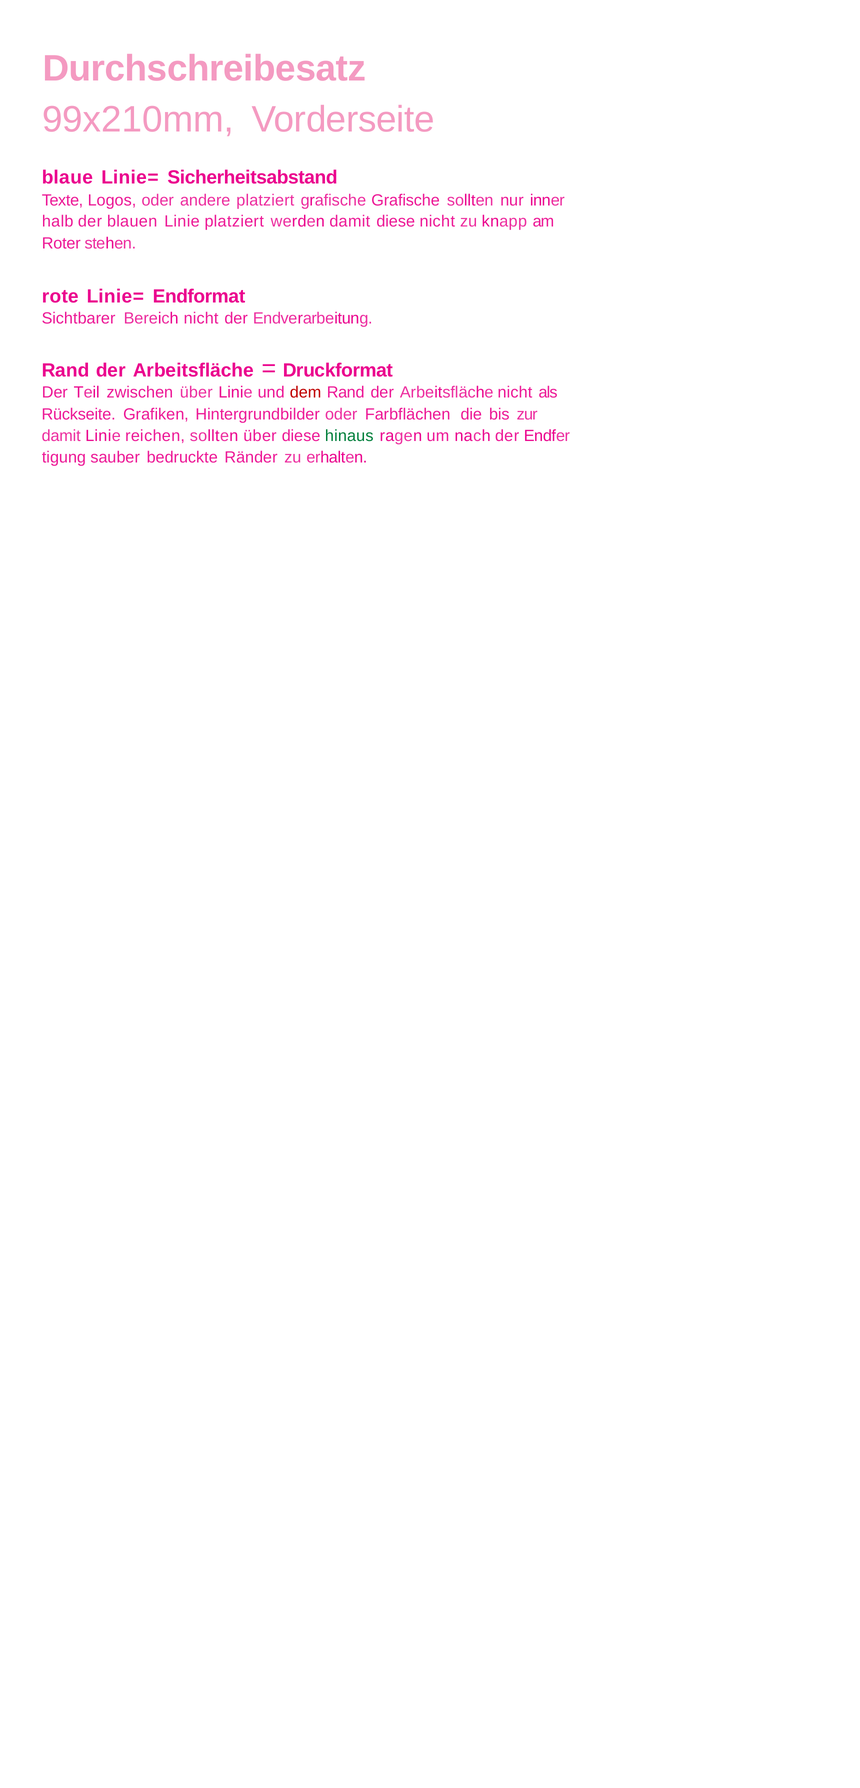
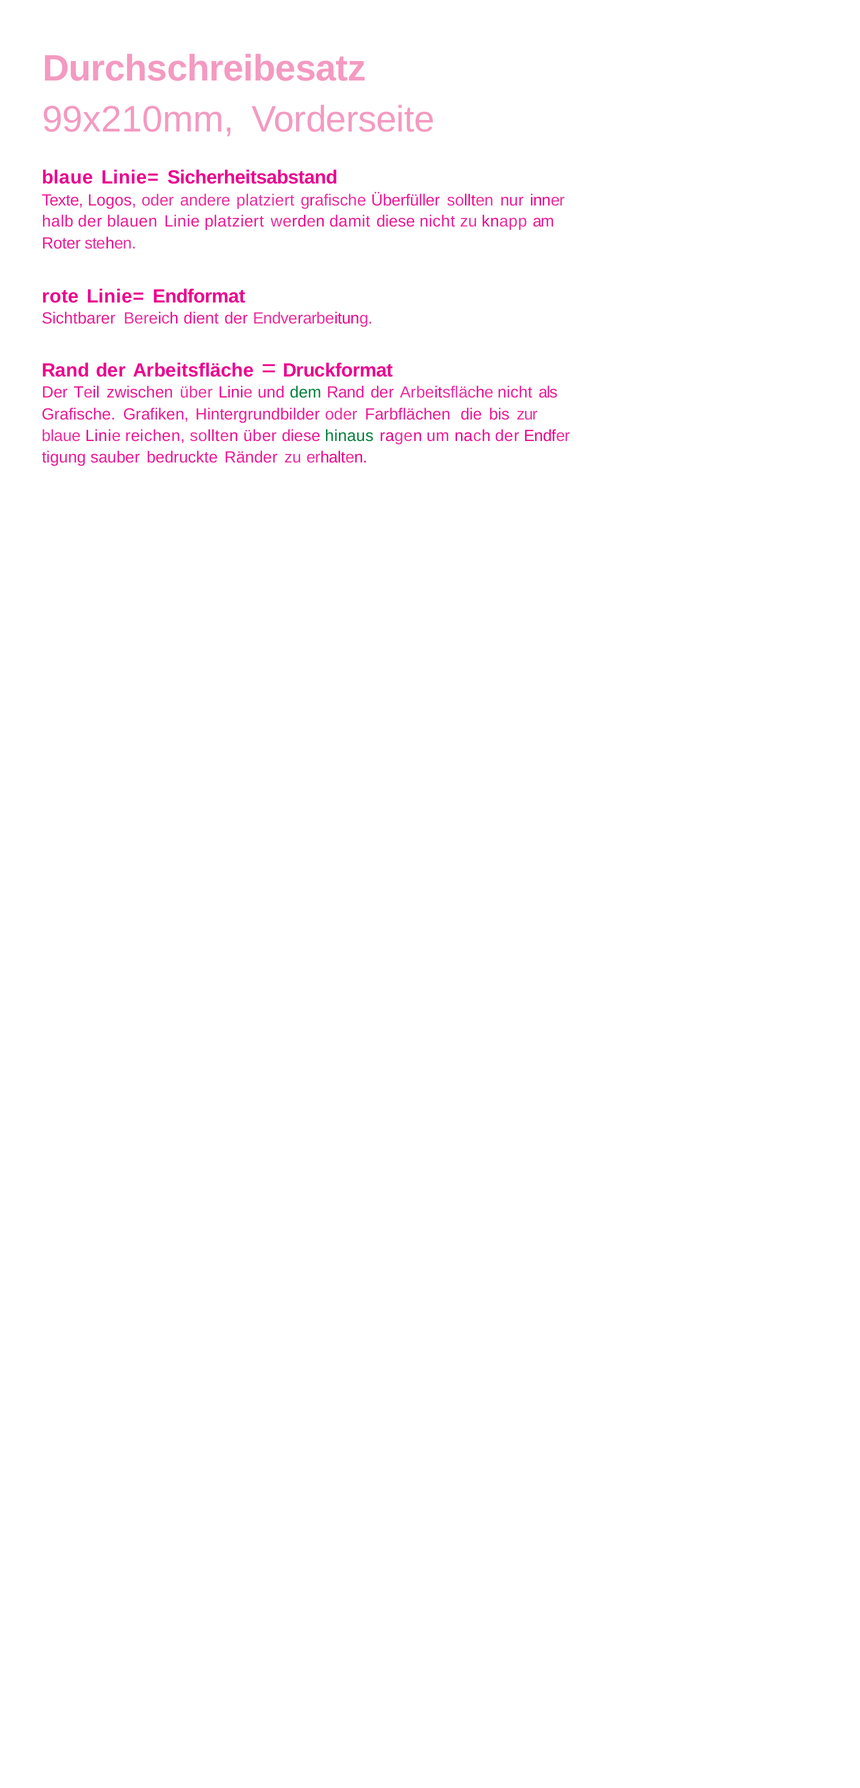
grafische Grafische: Grafische -> Überfüller (406, 200)
Bereich nicht: nicht -> dient (201, 319)
dem colour: red -> green (306, 392)
Rückseite: Rückseite -> Grafische (79, 414)
damit: damit -> blaue (61, 436)
